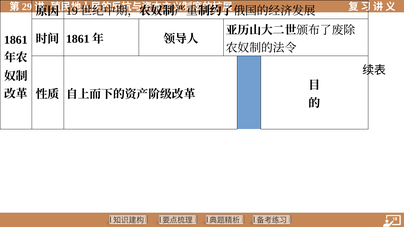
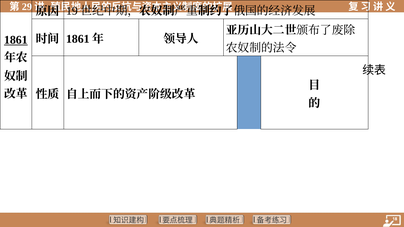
1861 underline: none -> present (16, 40)
